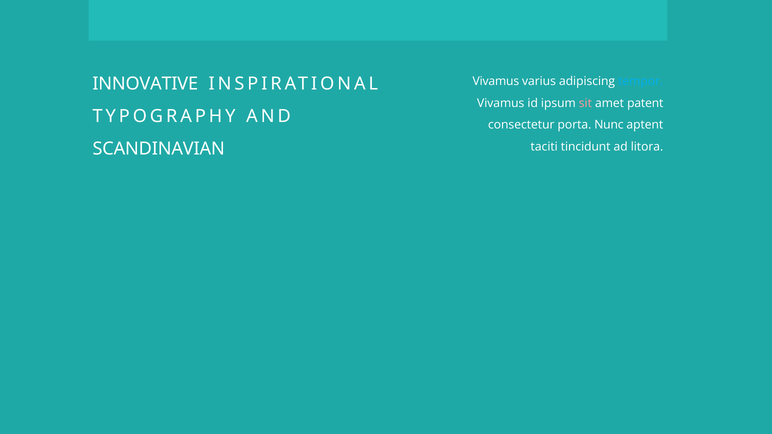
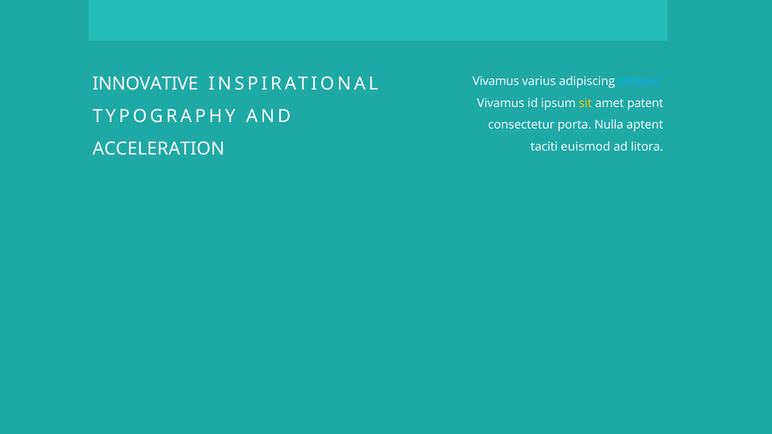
sit colour: pink -> yellow (585, 103)
Nunc: Nunc -> Nulla (609, 125)
tincidunt: tincidunt -> euismod (586, 147)
SCANDINAVIAN: SCANDINAVIAN -> ACCELERATION (159, 149)
